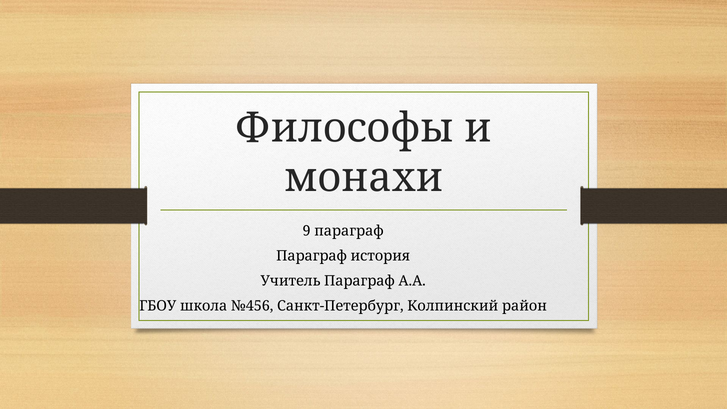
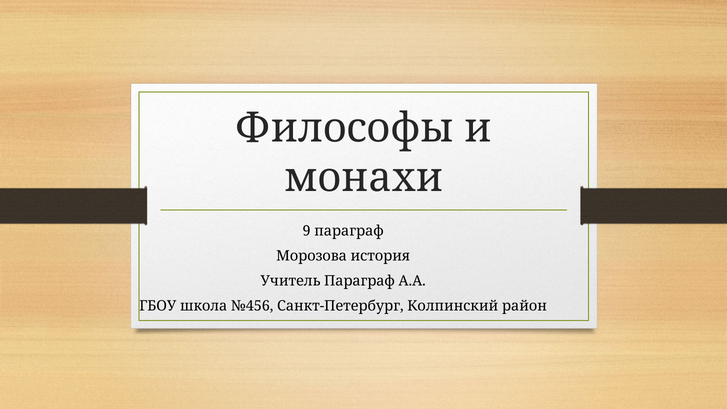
Параграф: Параграф -> Морозова (312, 256)
